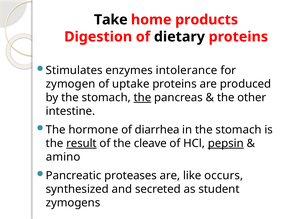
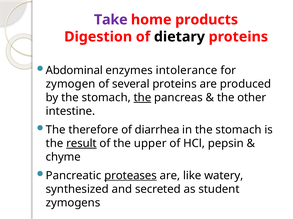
Take colour: black -> purple (111, 20)
Stimulates: Stimulates -> Abdominal (74, 71)
uptake: uptake -> several (131, 84)
hormone: hormone -> therefore (93, 130)
cleave: cleave -> upper (150, 144)
pepsin underline: present -> none (226, 144)
amino: amino -> chyme (63, 157)
proteases underline: none -> present (131, 176)
occurs: occurs -> watery (224, 176)
